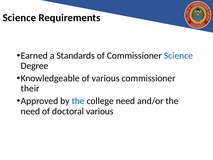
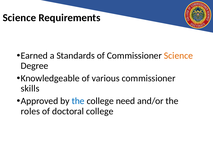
Science colour: blue -> orange (178, 55)
their: their -> skills (30, 88)
need: need -> roles (30, 111)
doctoral various: various -> college (100, 111)
